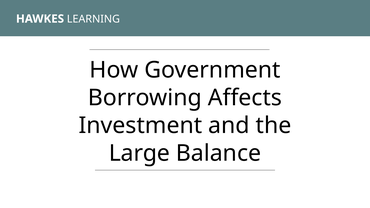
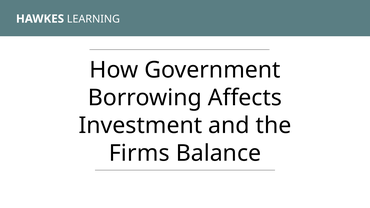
Large: Large -> Firms (139, 153)
